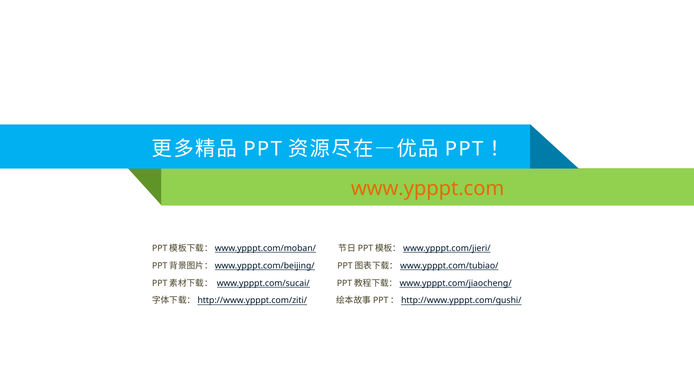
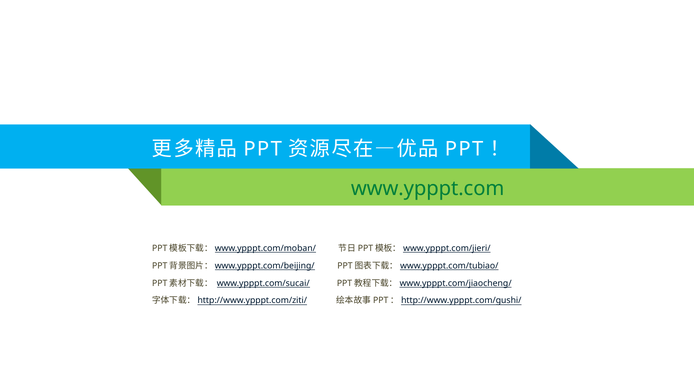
www.ypppt.com colour: orange -> green (428, 188)
